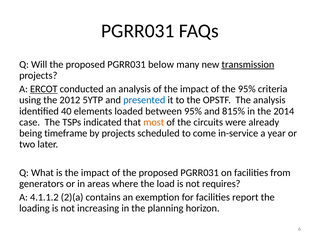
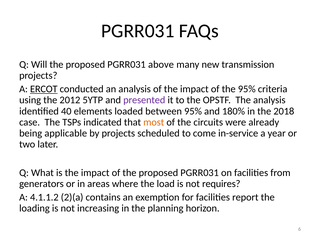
below: below -> above (161, 64)
transmission underline: present -> none (248, 64)
presented colour: blue -> purple (144, 100)
815%: 815% -> 180% (234, 111)
2014: 2014 -> 2018 (284, 111)
timeframe: timeframe -> applicable (66, 133)
